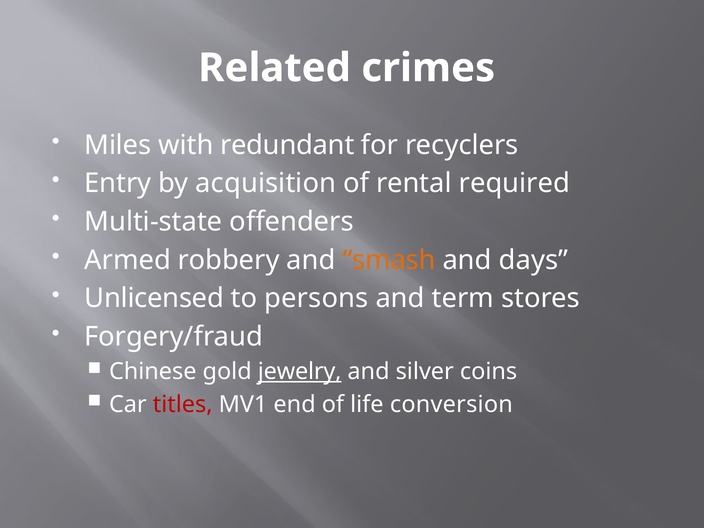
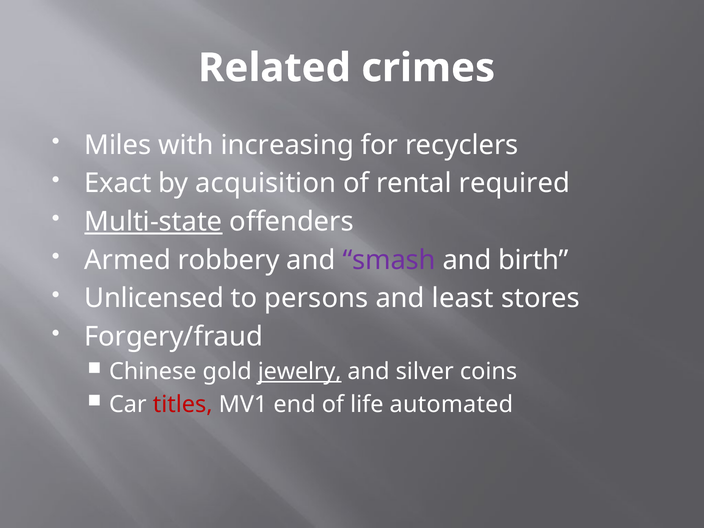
redundant: redundant -> increasing (287, 145)
Entry: Entry -> Exact (118, 183)
Multi-state underline: none -> present (153, 222)
smash colour: orange -> purple (389, 260)
days: days -> birth (534, 260)
term: term -> least (463, 298)
conversion: conversion -> automated (451, 405)
